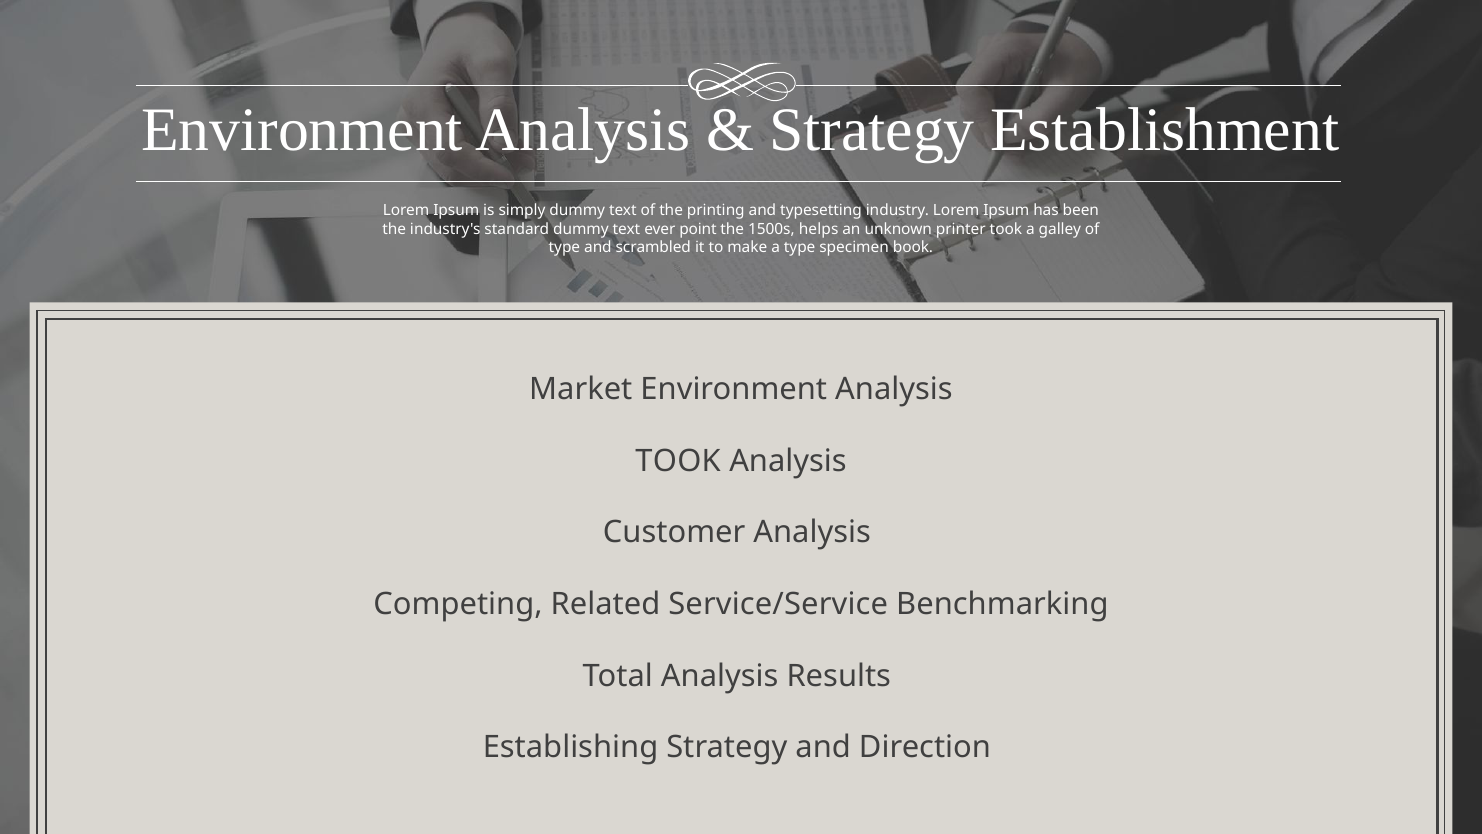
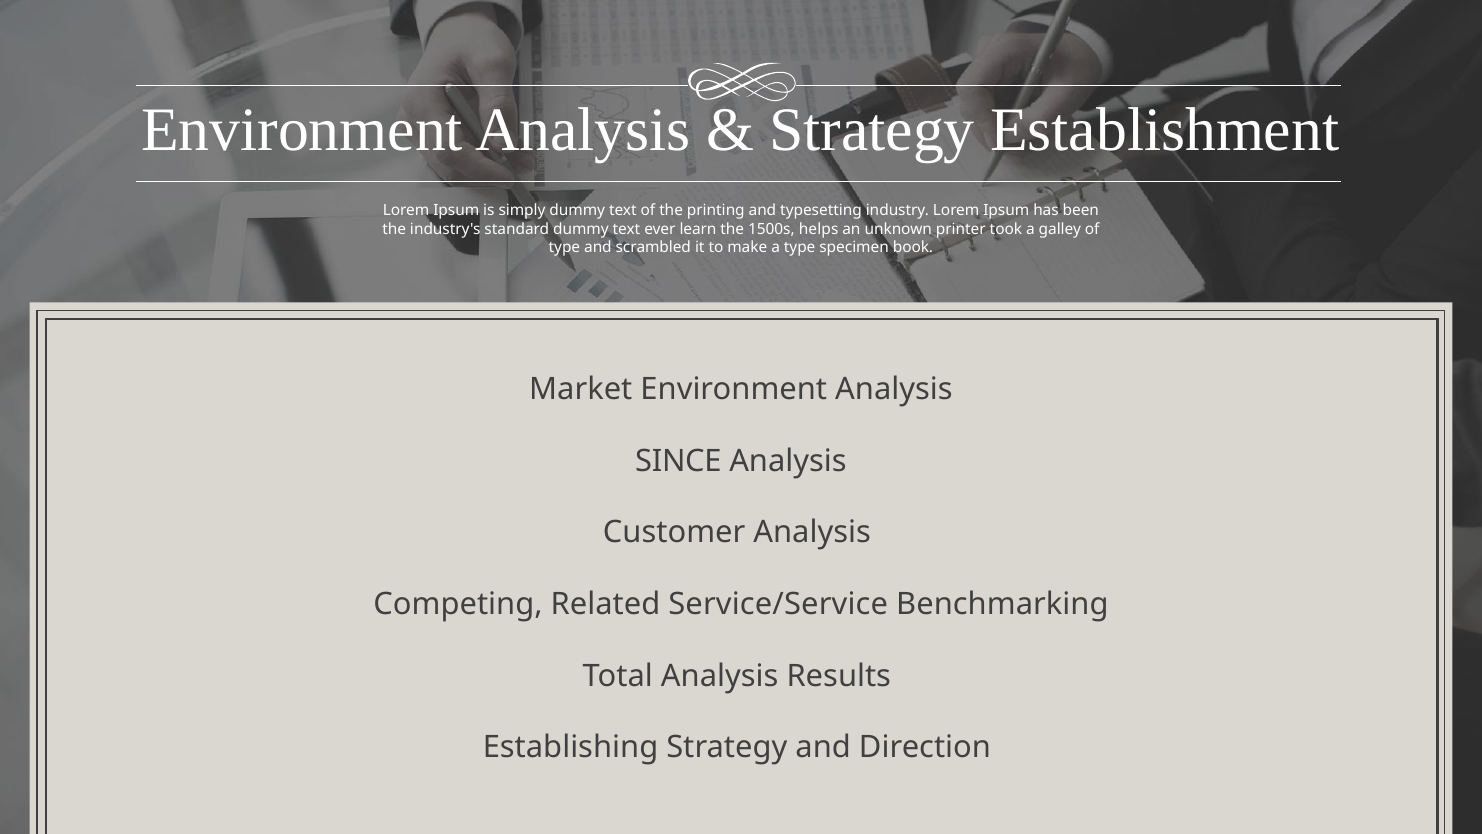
point: point -> learn (698, 229)
TOOK: TOOK -> SINCE (678, 461)
